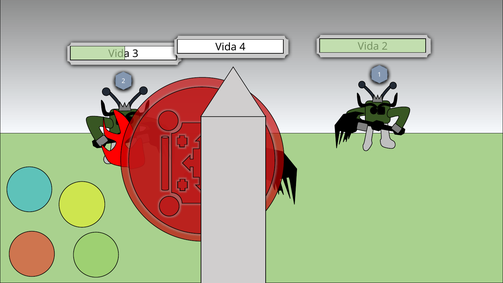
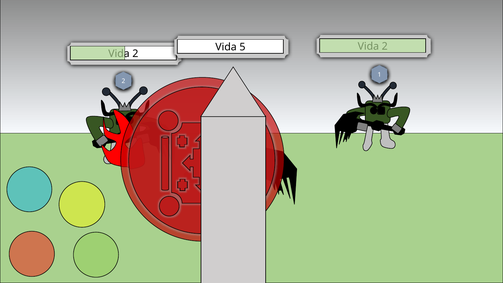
4: 4 -> 5 (242, 47)
3: 3 -> 2 (135, 54)
